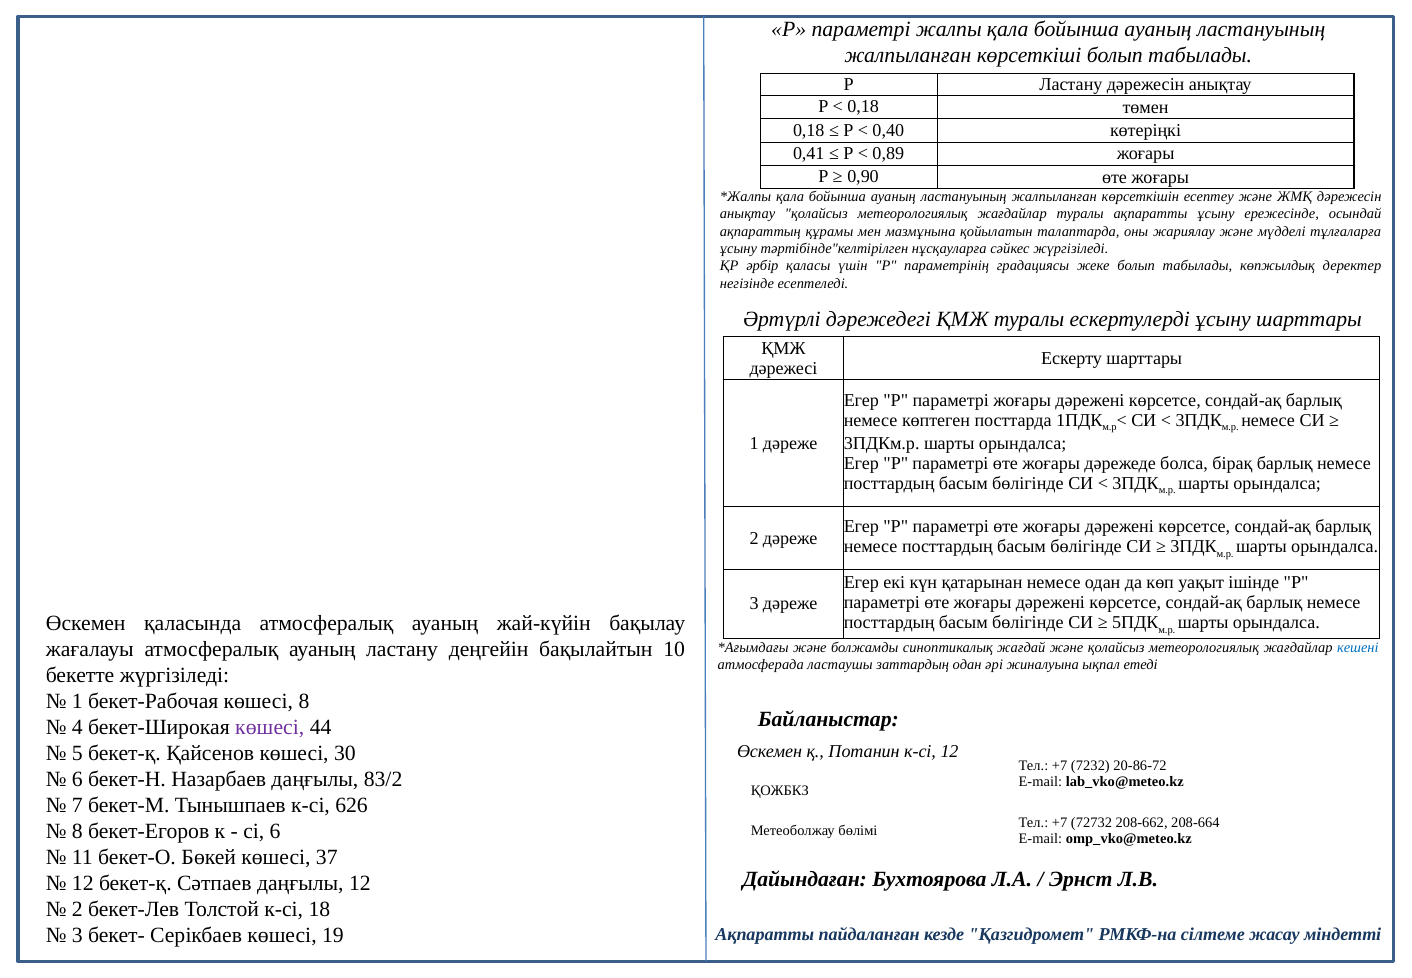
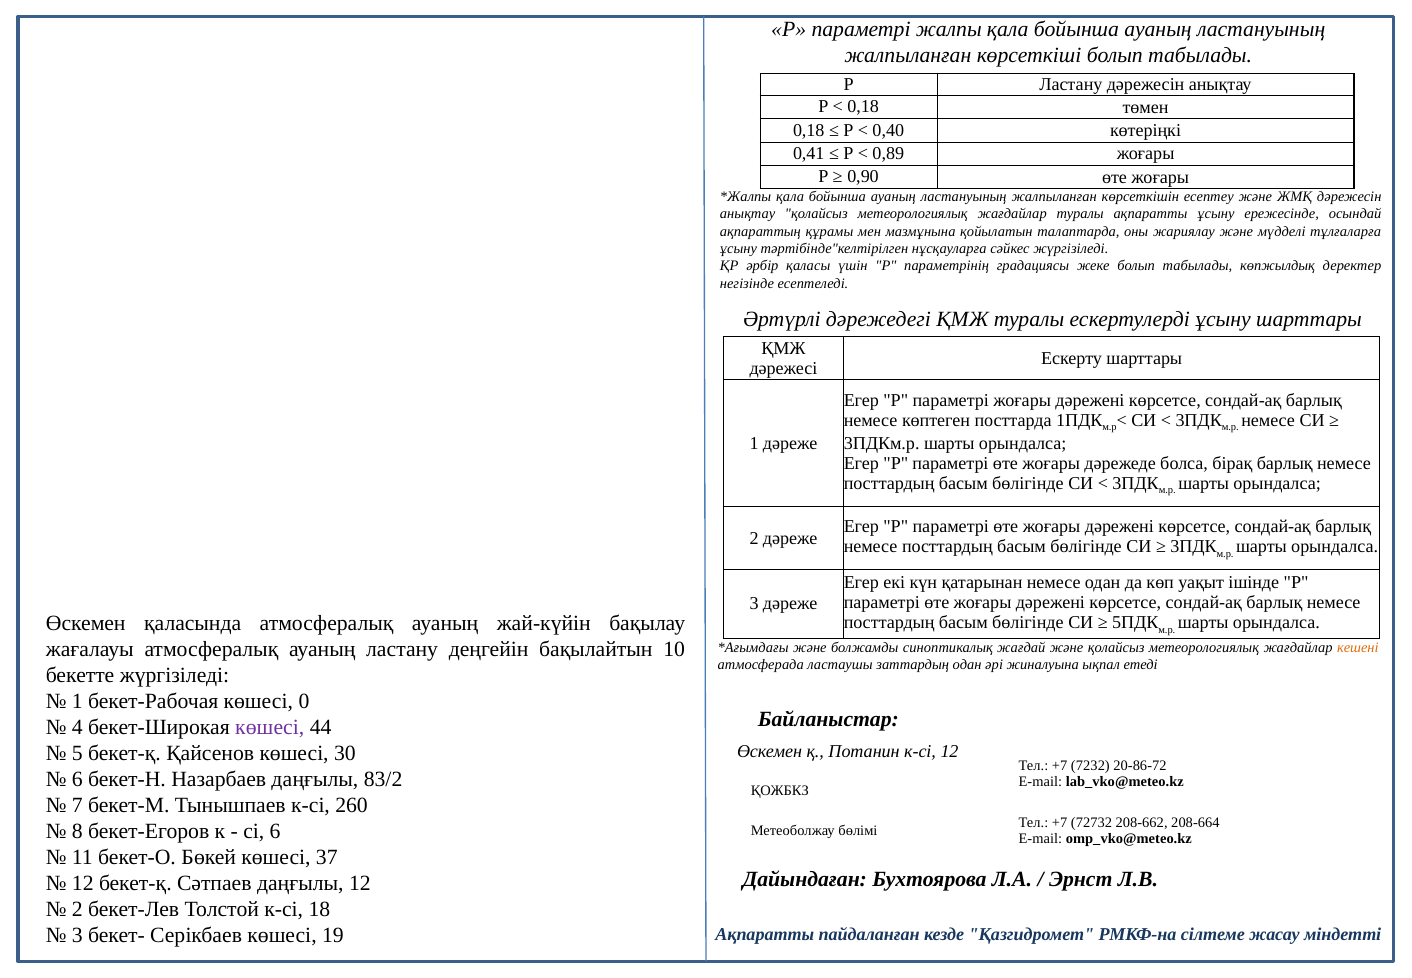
кешені colour: blue -> orange (1358, 647)
көшесі 8: 8 -> 0 (304, 701)
626: 626 -> 260 (352, 805)
